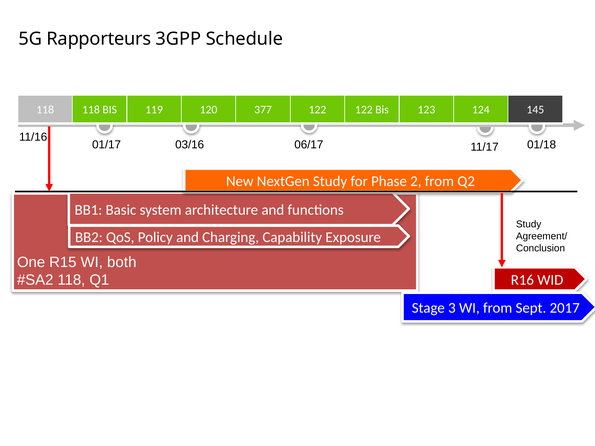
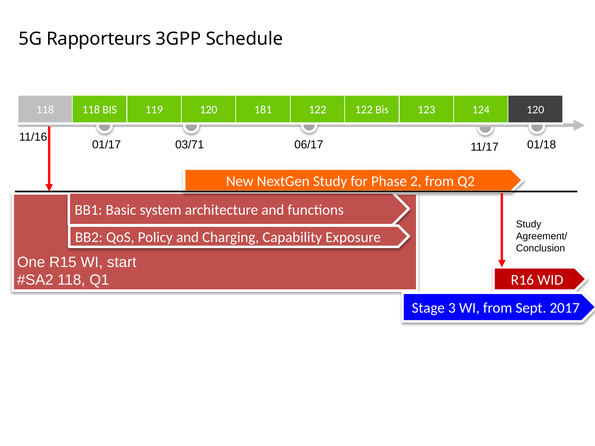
377: 377 -> 181 (263, 110)
124 145: 145 -> 120 (535, 110)
03/16: 03/16 -> 03/71 (190, 145)
both: both -> start (122, 262)
